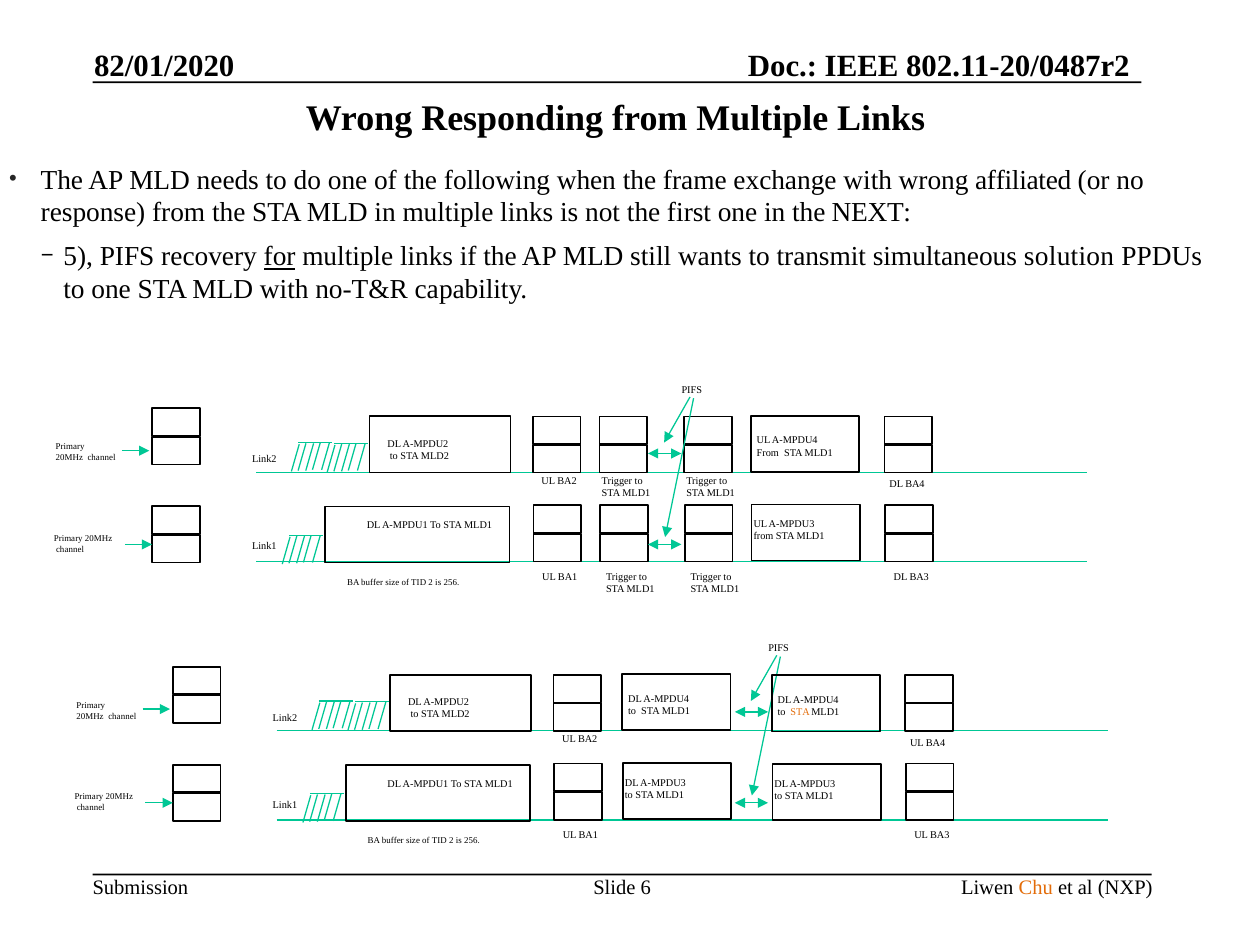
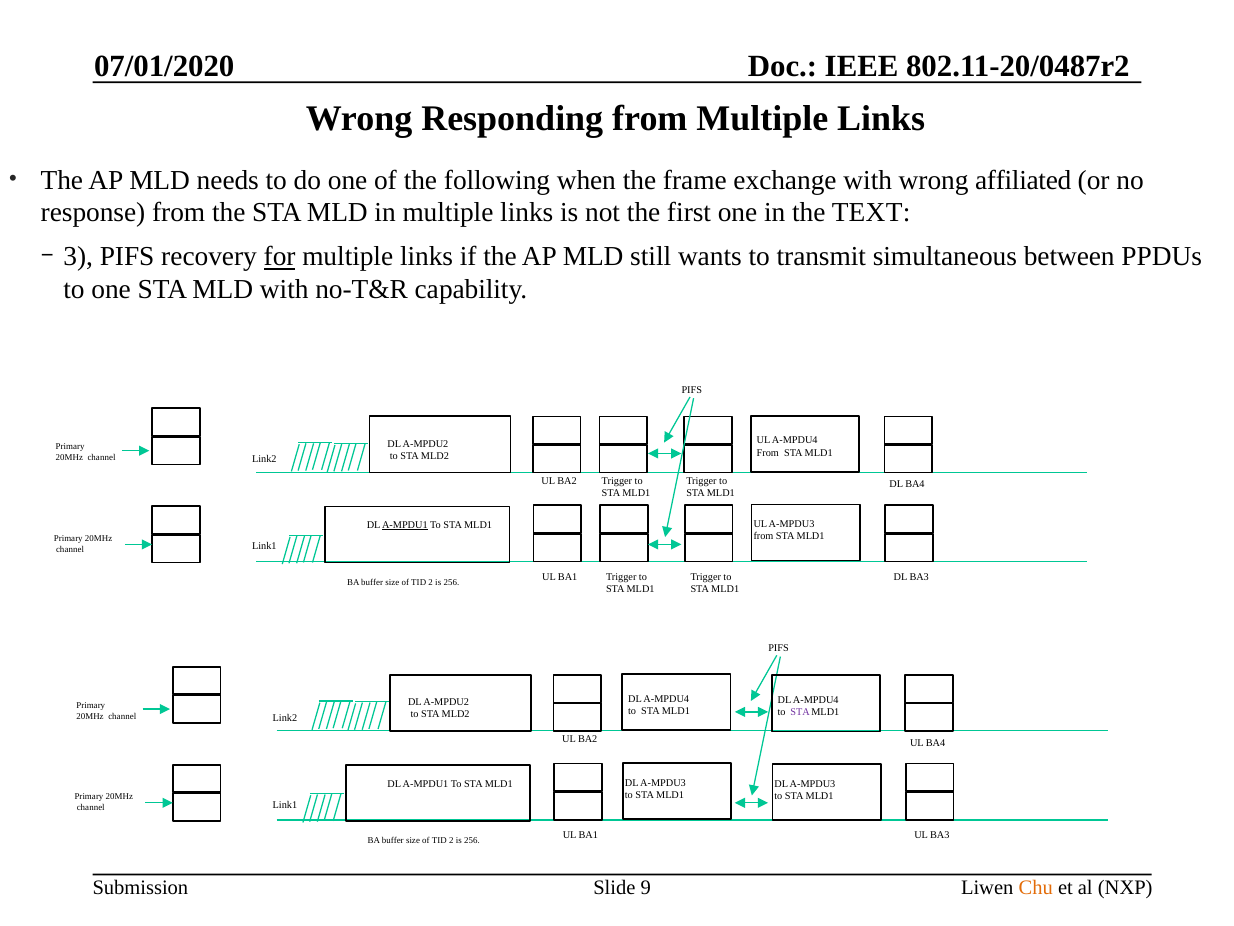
82/01/2020: 82/01/2020 -> 07/01/2020 (164, 66)
NEXT: NEXT -> TEXT (871, 213)
5: 5 -> 3 (78, 257)
solution: solution -> between (1069, 257)
A-MPDU1 underline: none -> present (405, 525)
STA colour: orange -> purple (800, 712)
6: 6 -> 9 (646, 888)
